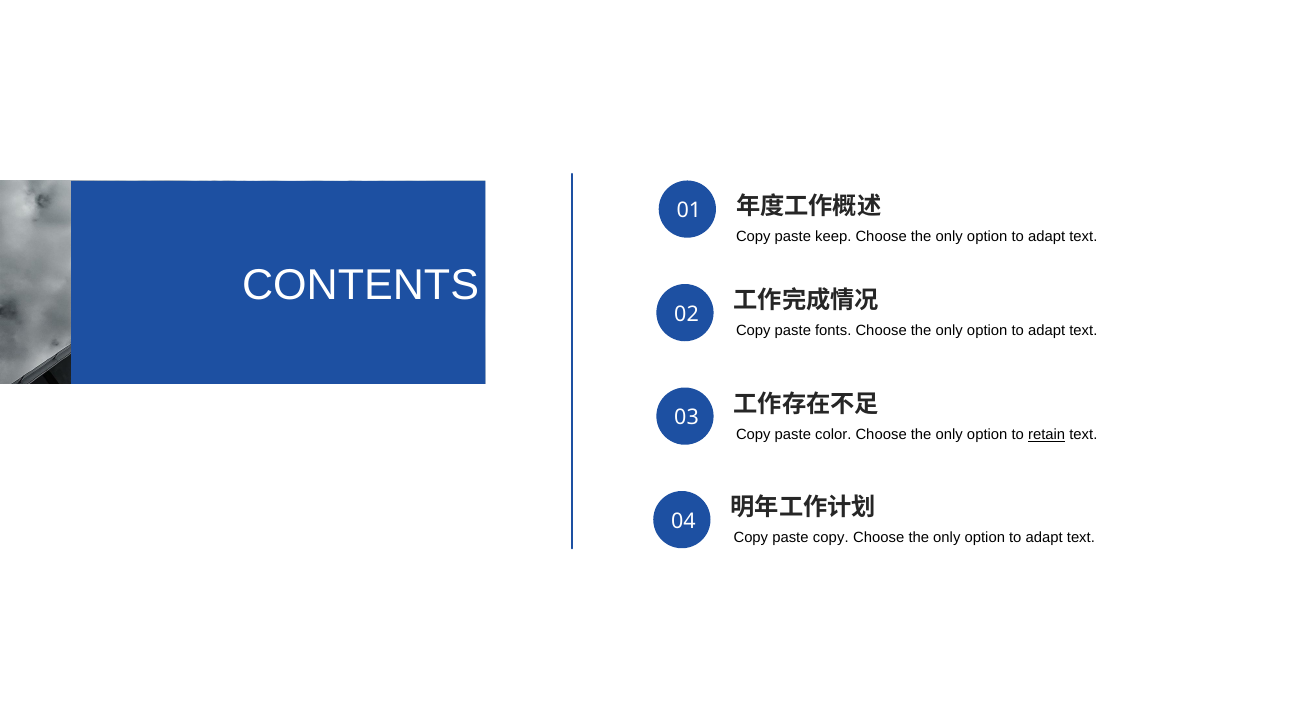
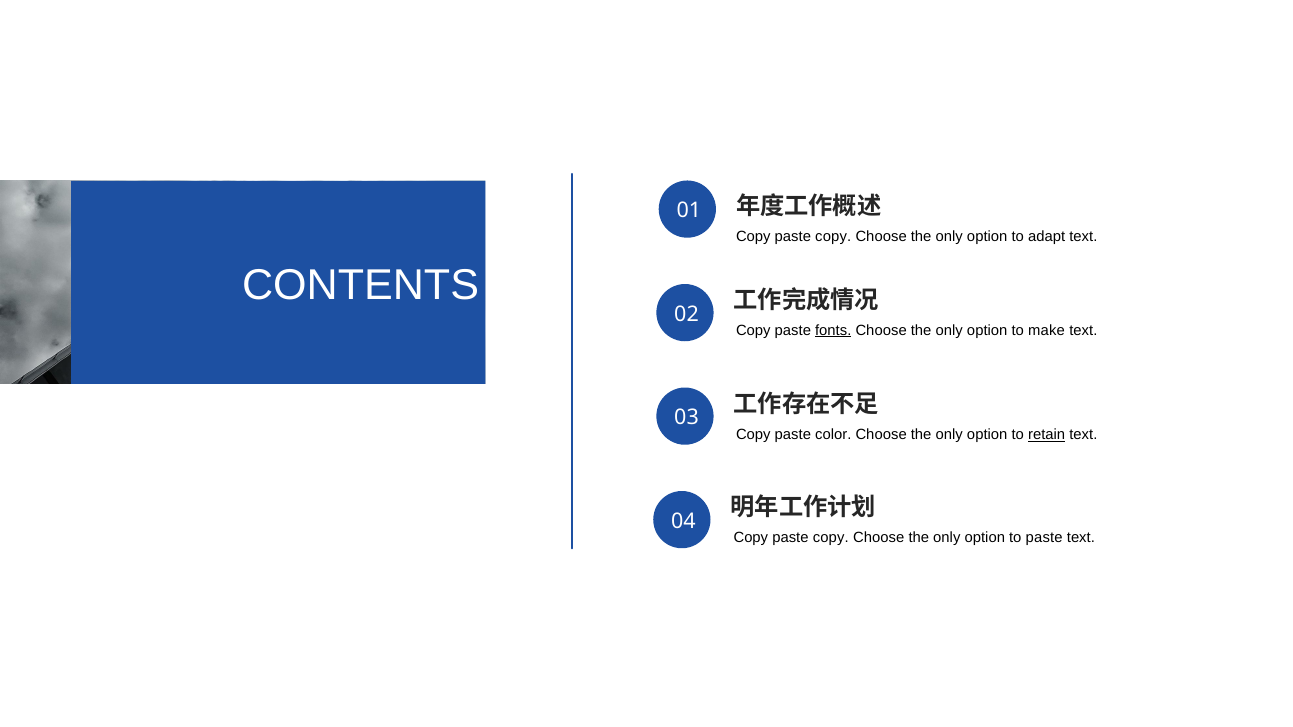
keep: keep -> copy (833, 236)
fonts underline: none -> present (833, 331)
adapt: adapt -> make (1047, 331)
adapt: adapt -> paste (1044, 538)
